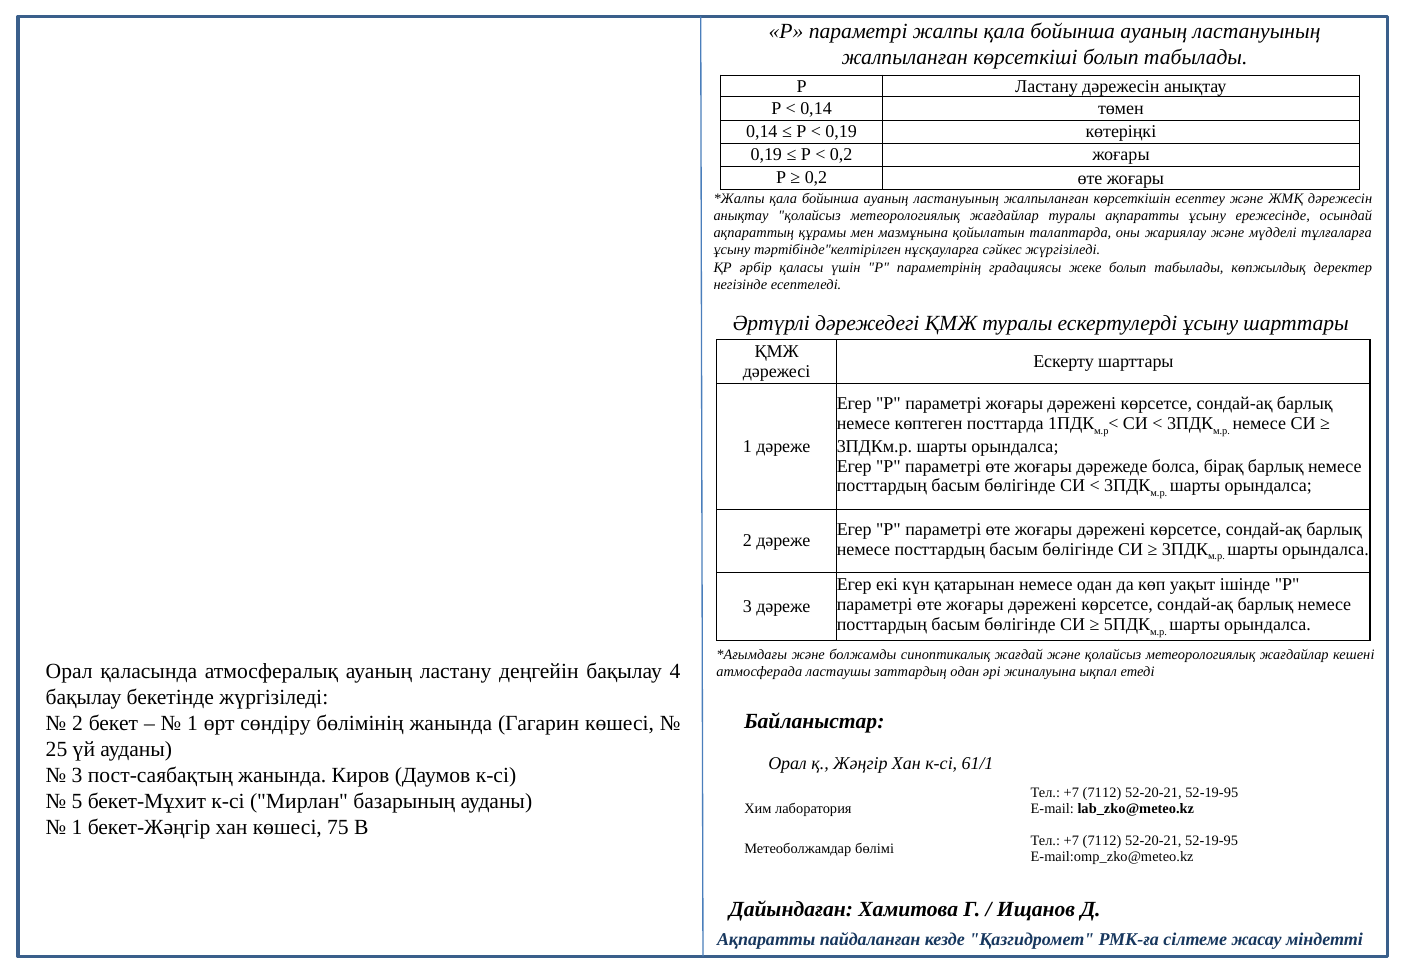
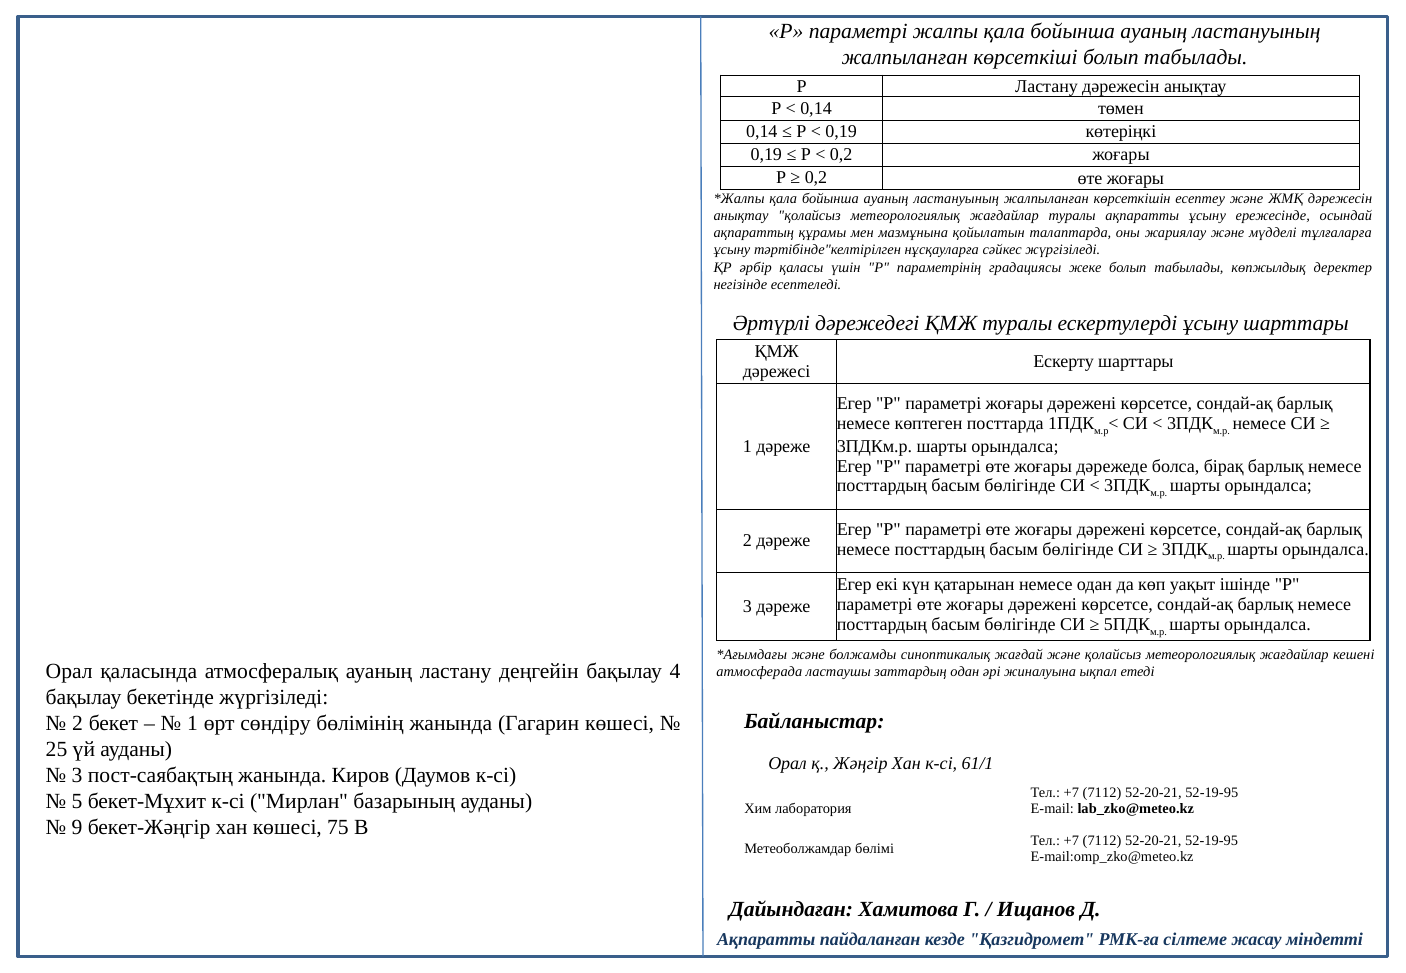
1: 1 -> 9 (77, 828)
